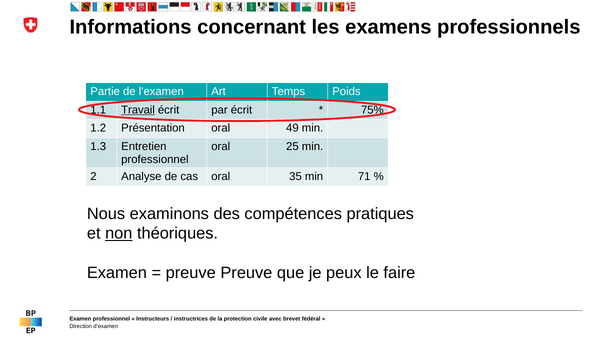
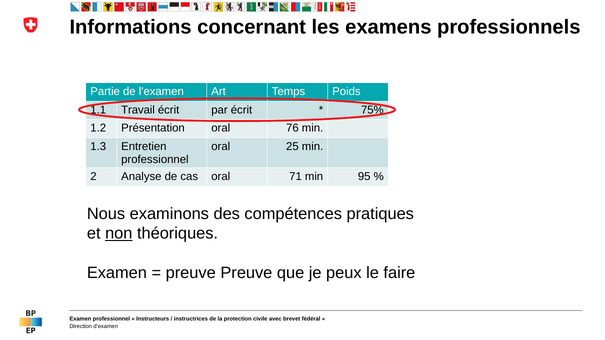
Travail underline: present -> none (138, 110)
49: 49 -> 76 (292, 128)
35: 35 -> 71 (296, 177)
71: 71 -> 95 (364, 177)
